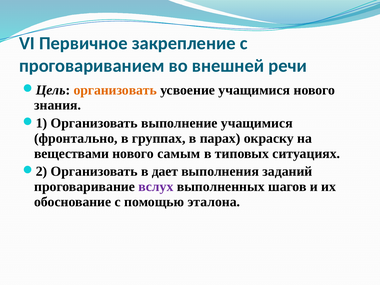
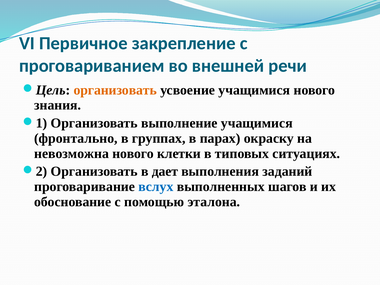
веществами: веществами -> невозможна (72, 154)
самым: самым -> клетки (179, 154)
вслух colour: purple -> blue (156, 187)
